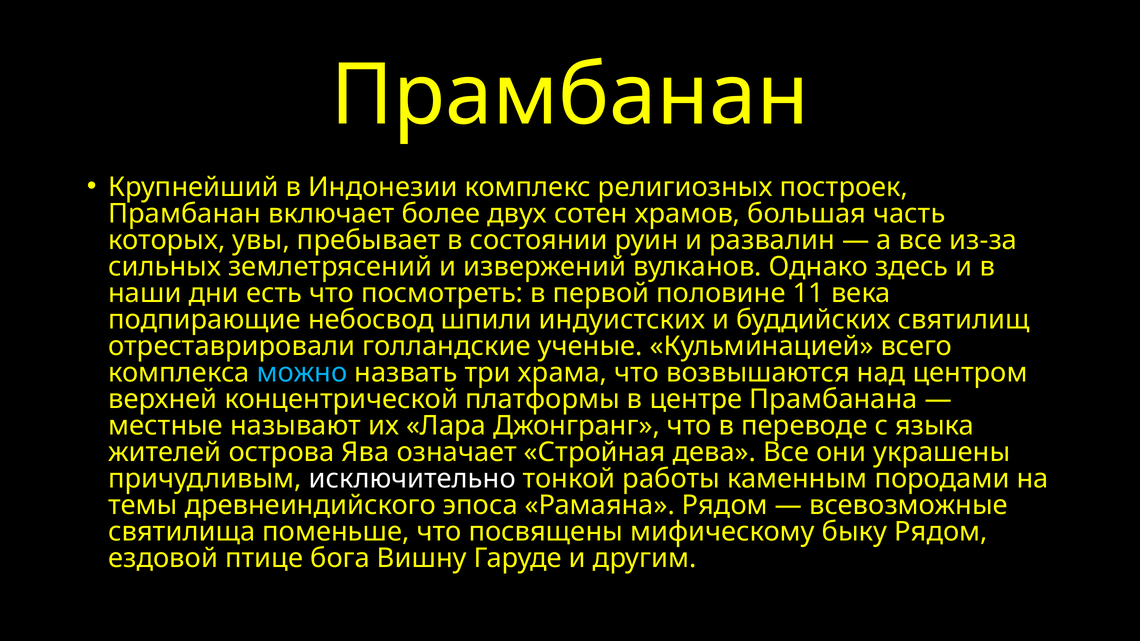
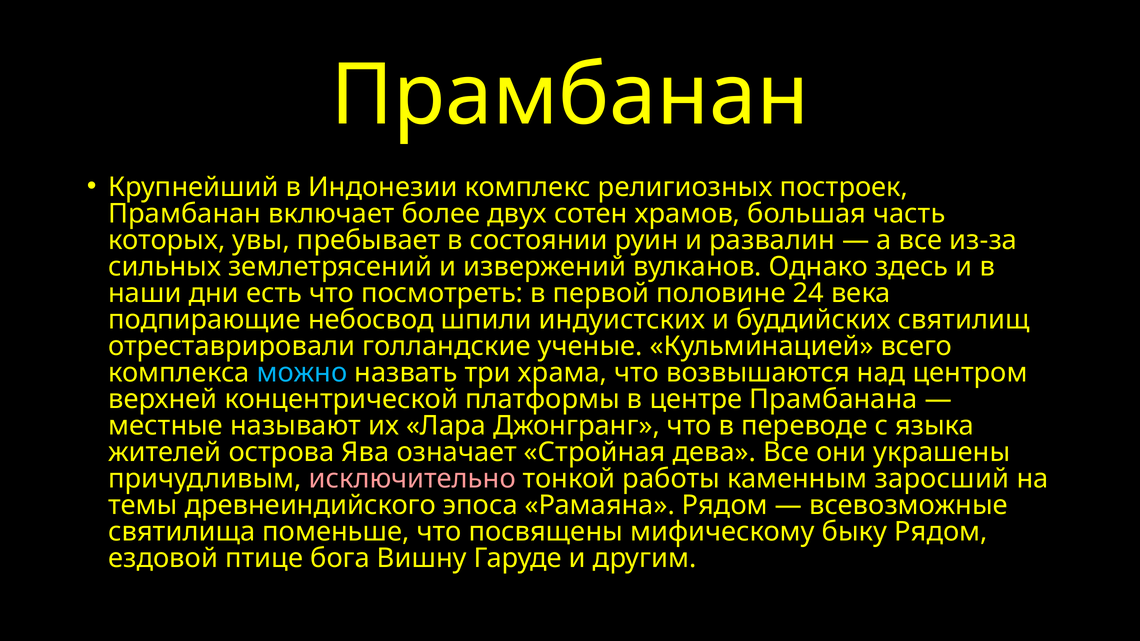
11: 11 -> 24 (808, 293)
исключительно colour: white -> pink (412, 479)
породами: породами -> заросший (942, 479)
